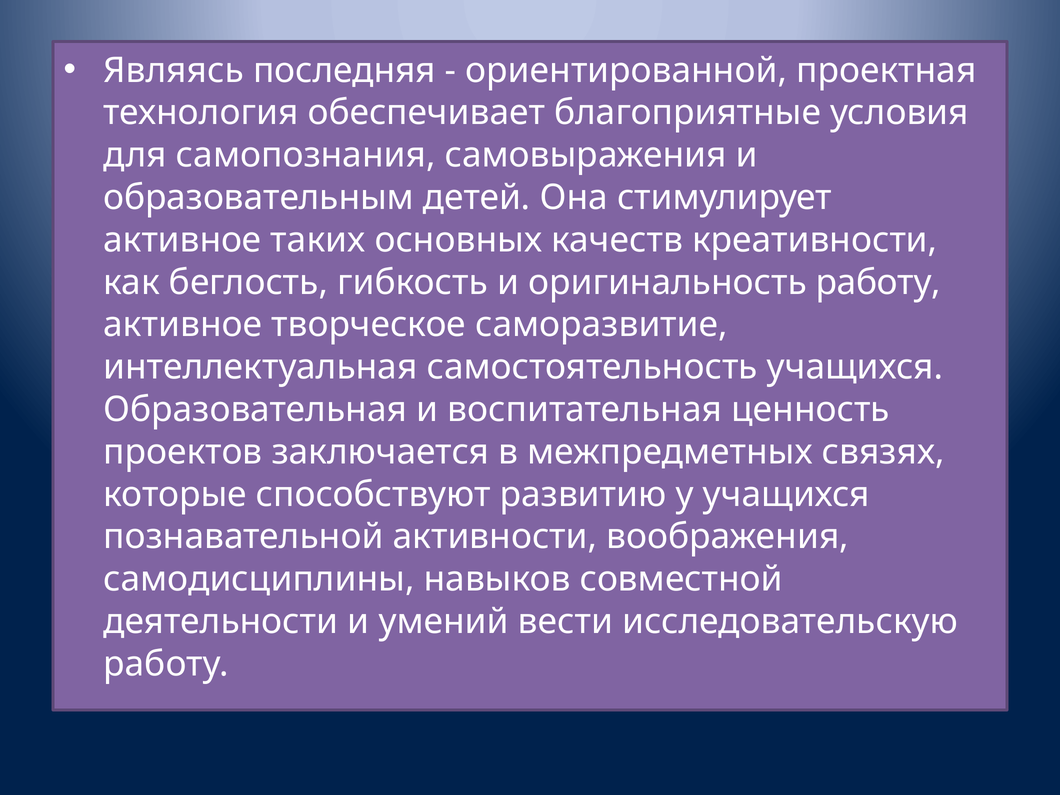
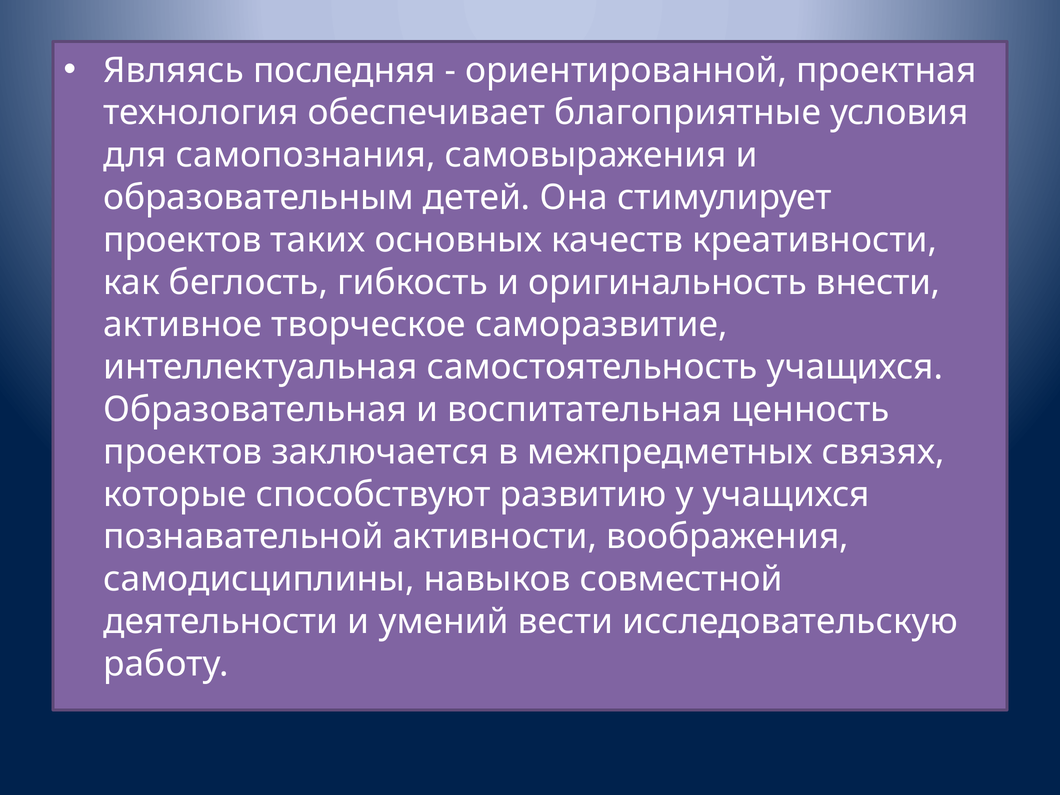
активное: активное -> проектов (182, 240)
оригинальность работу: работу -> внести (878, 282)
